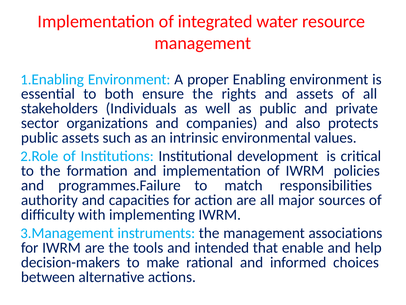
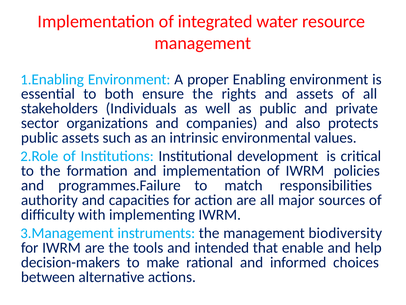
associations: associations -> biodiversity (345, 233)
